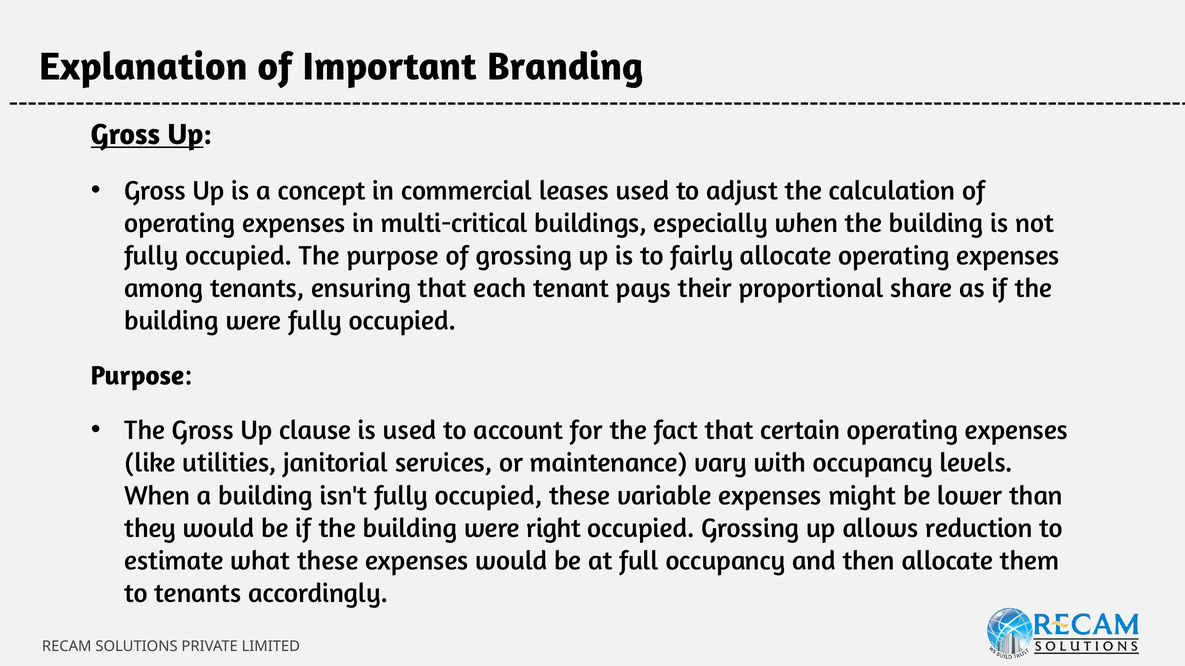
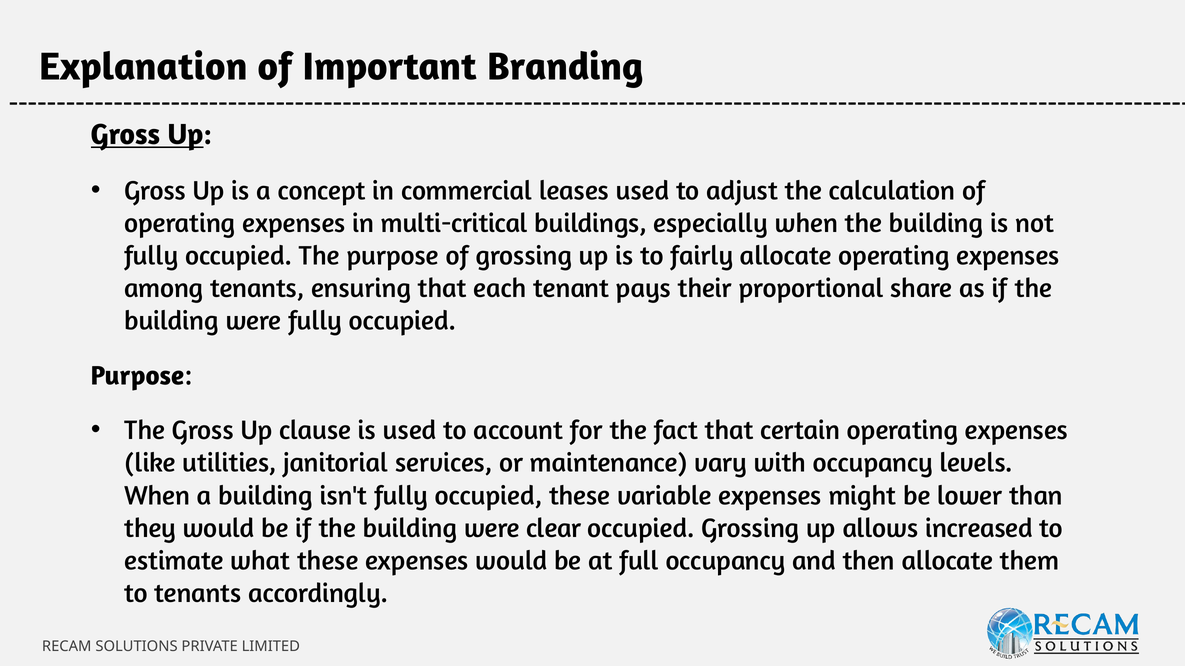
right: right -> clear (554, 529)
reduction: reduction -> increased (979, 529)
